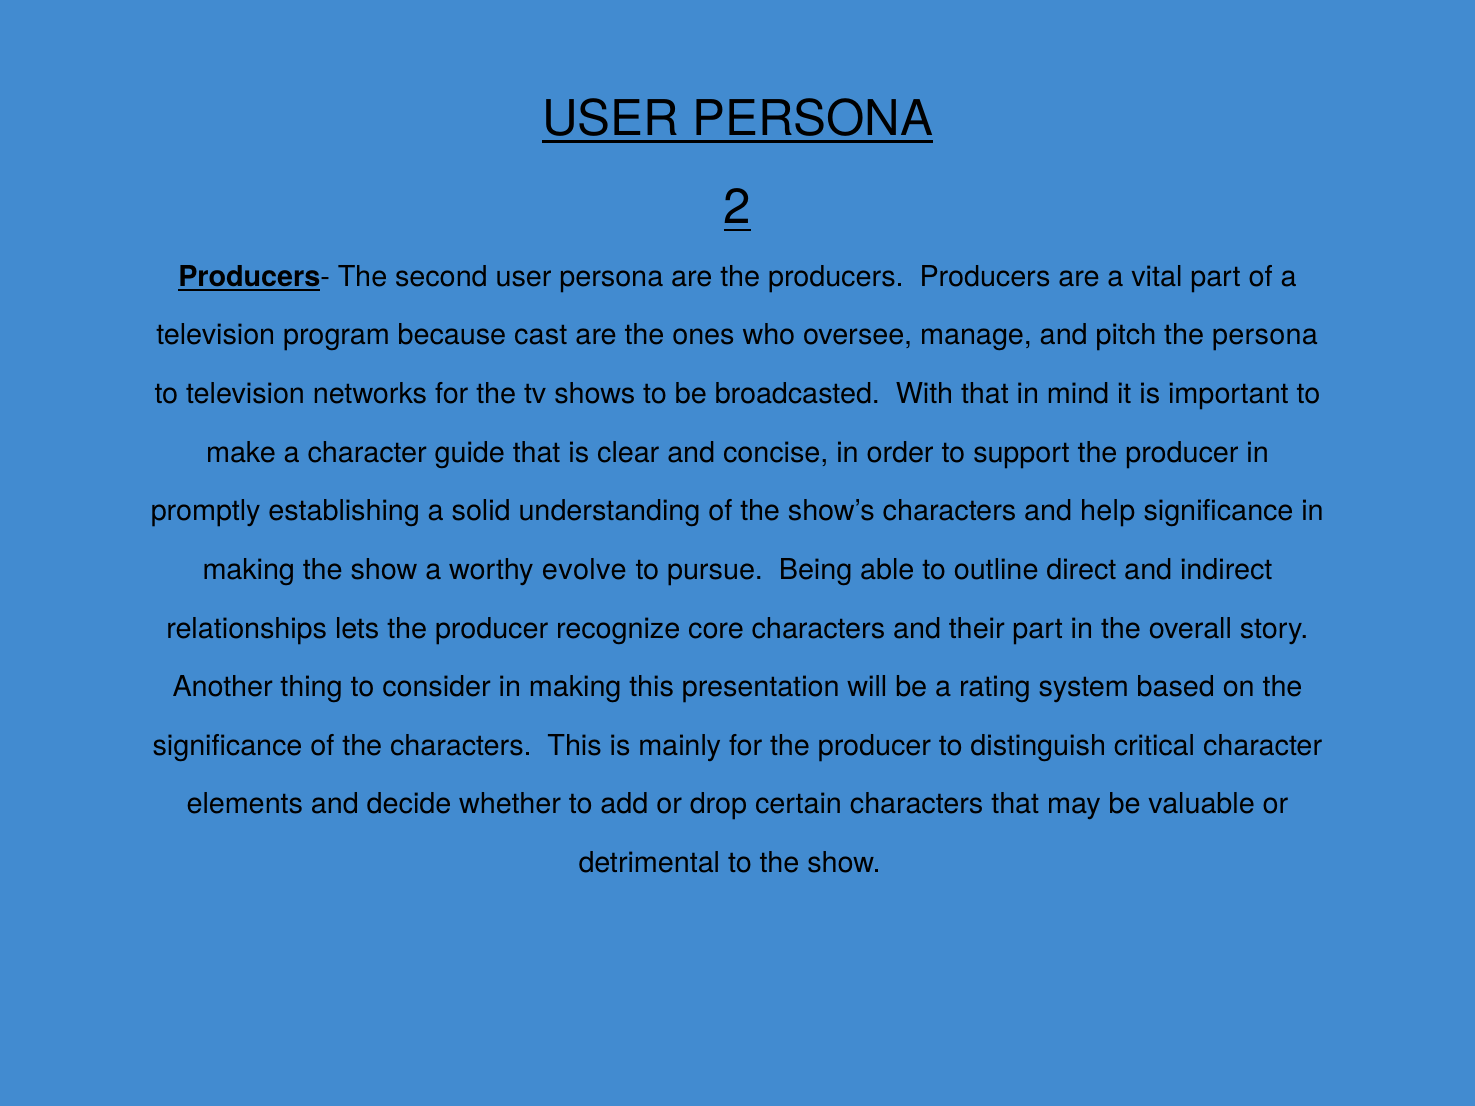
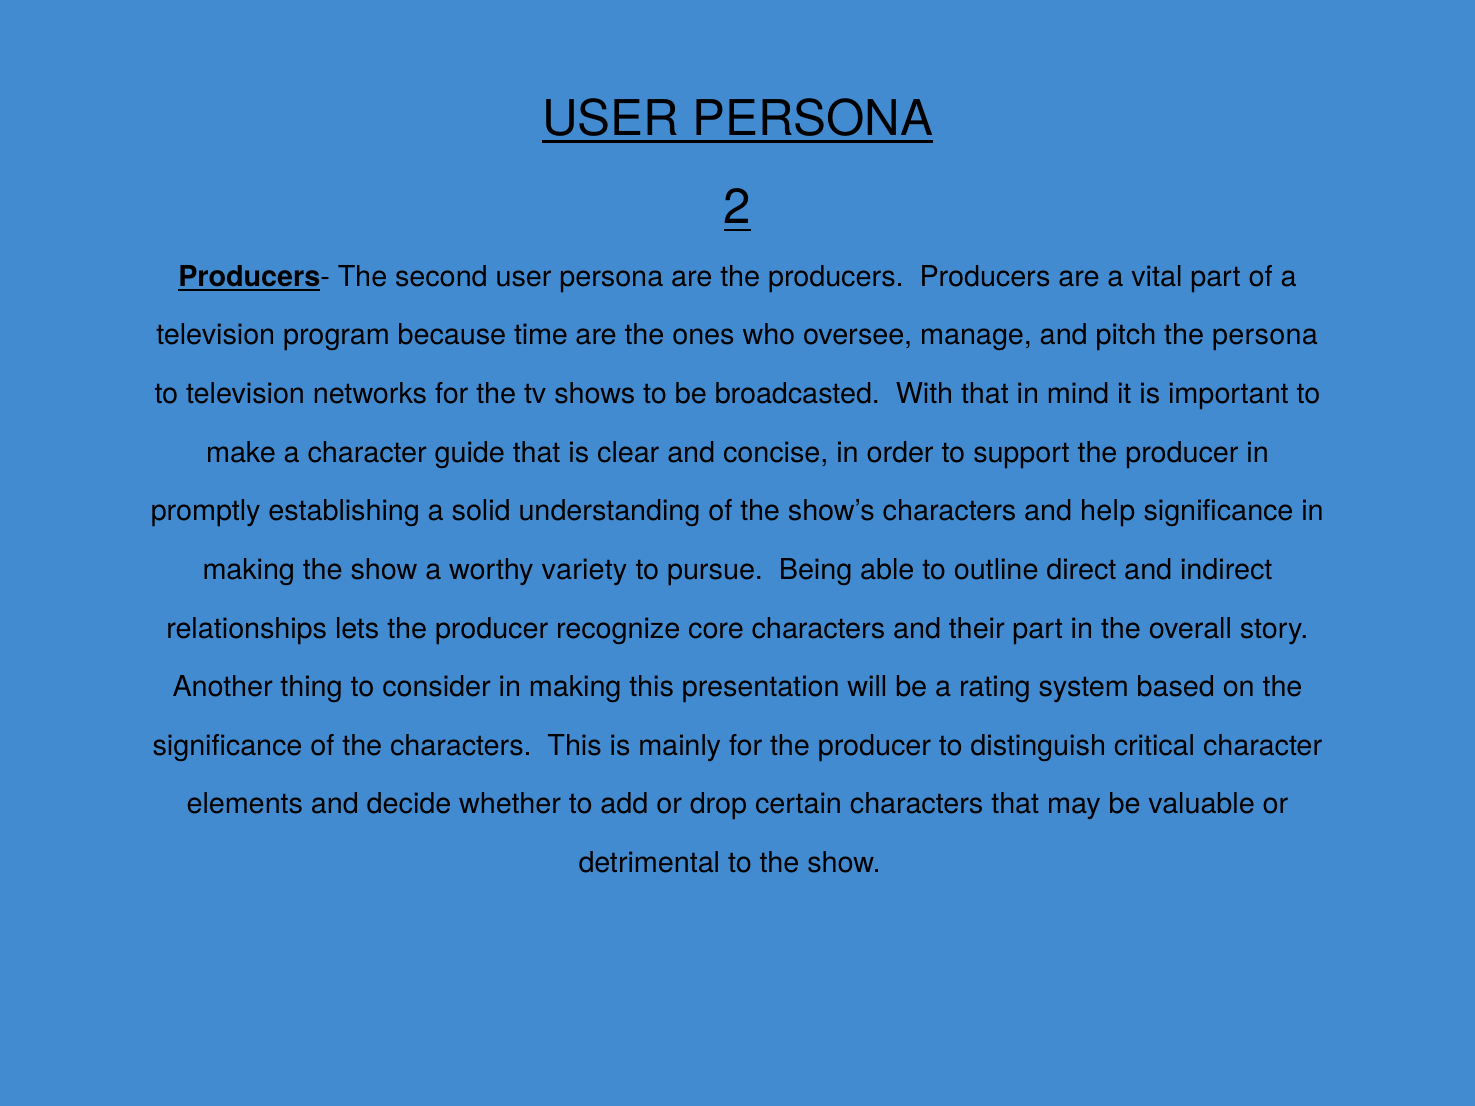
cast: cast -> time (541, 336)
evolve: evolve -> variety (584, 570)
